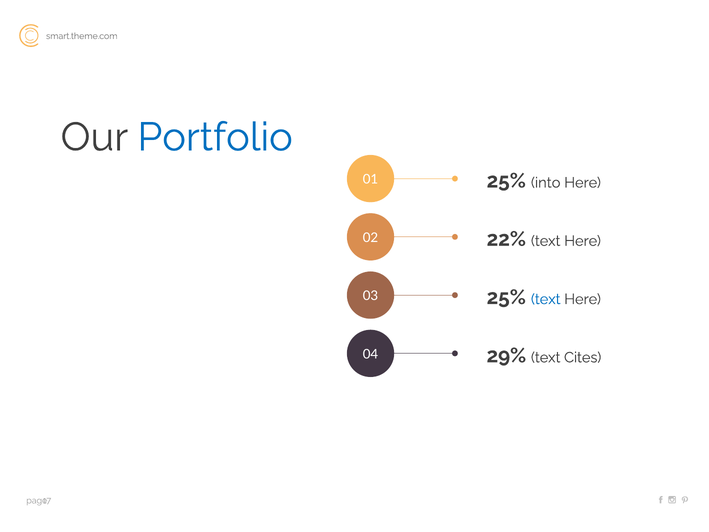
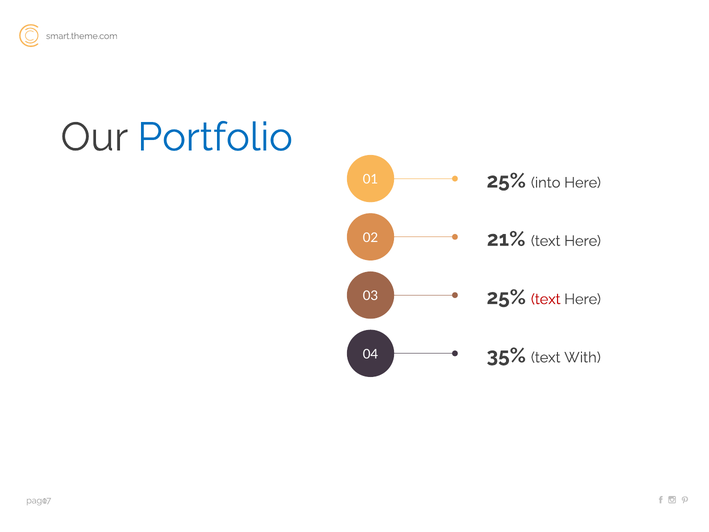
22%: 22% -> 21% (506, 239)
text colour: blue -> red (546, 299)
29%: 29% -> 35% (506, 355)
Cites: Cites -> With (583, 357)
